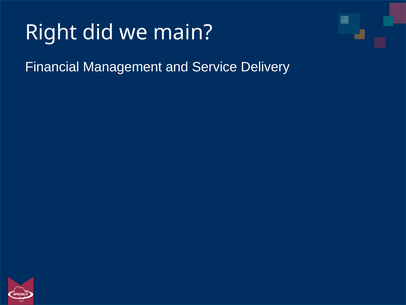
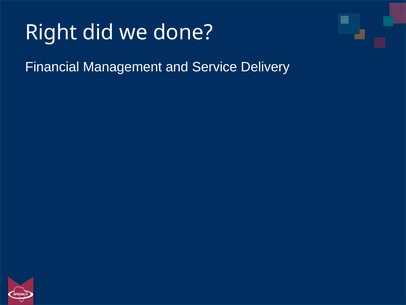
main: main -> done (183, 33)
